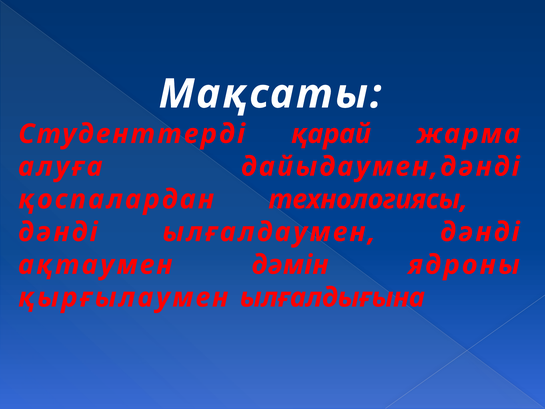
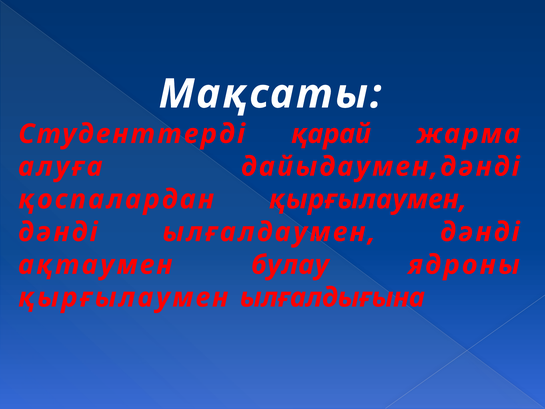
қоспалардан технологиясы: технологиясы -> қырғылаумен (368, 199)
дәмін: дәмін -> булау (290, 265)
